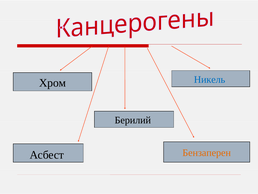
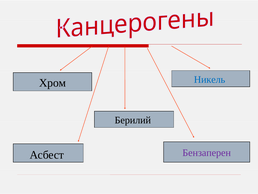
Бензаперен colour: orange -> purple (207, 152)
